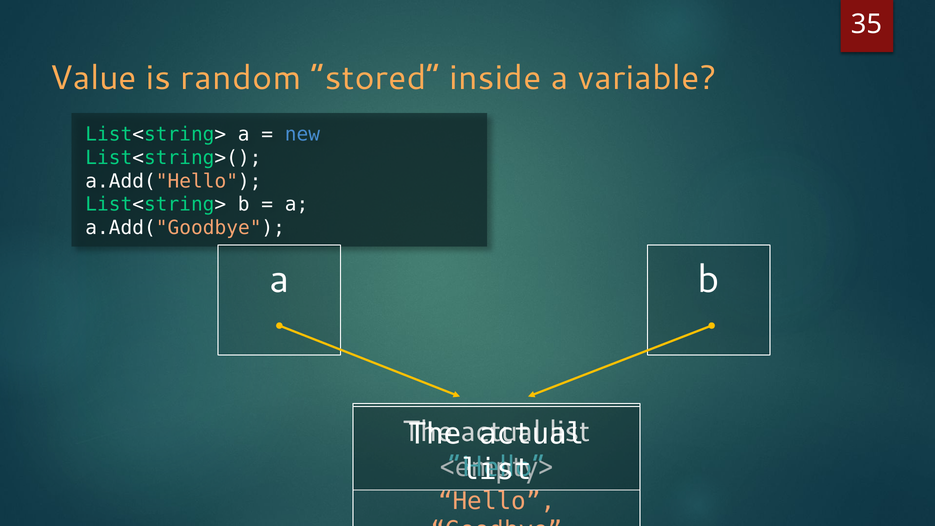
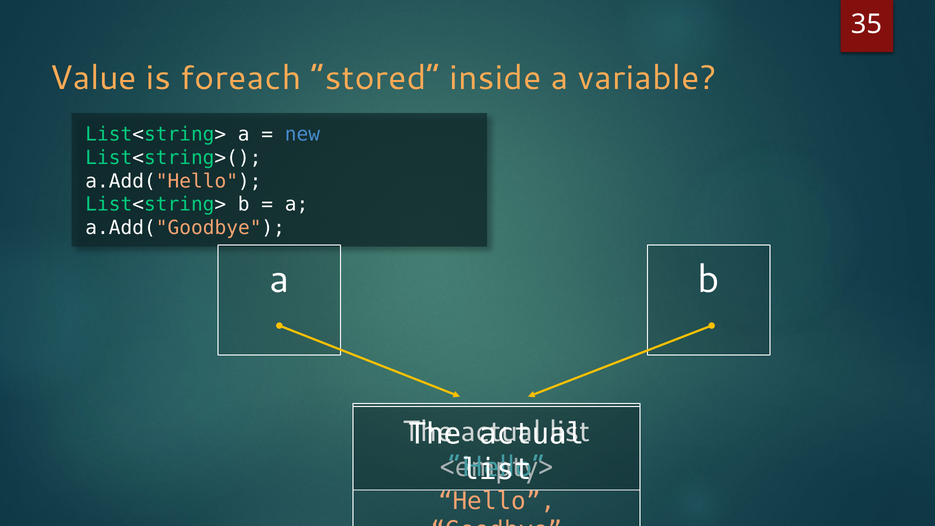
random: random -> foreach (241, 78)
